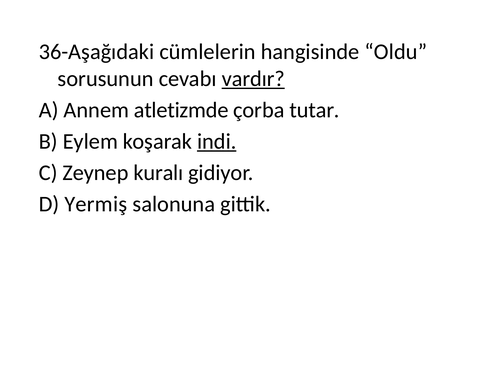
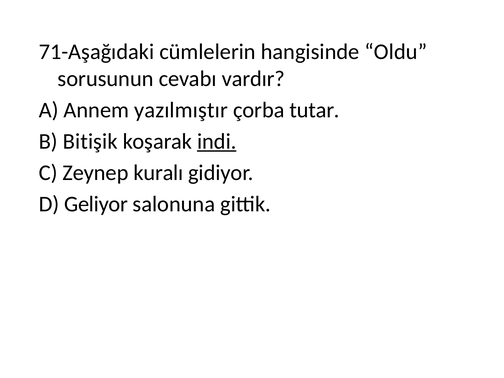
36-Aşağıdaki: 36-Aşağıdaki -> 71-Aşağıdaki (96, 52)
vardır underline: present -> none (253, 79)
atletizmde: atletizmde -> yazılmıştır (181, 110)
Eylem: Eylem -> Bitişik (90, 141)
Yermiş: Yermiş -> Geliyor (96, 204)
